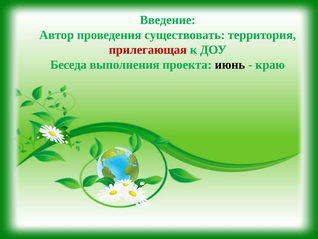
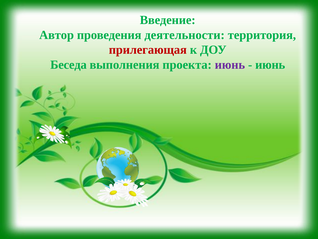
существовать: существовать -> деятельности (185, 35)
июнь colour: black -> purple (230, 65)
краю: краю -> июнь (270, 65)
